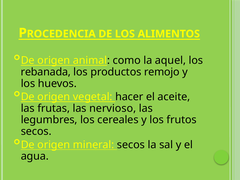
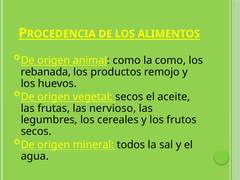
la aquel: aquel -> como (170, 60)
vegetal hacer: hacer -> secos (129, 97)
mineral secos: secos -> todos (131, 145)
